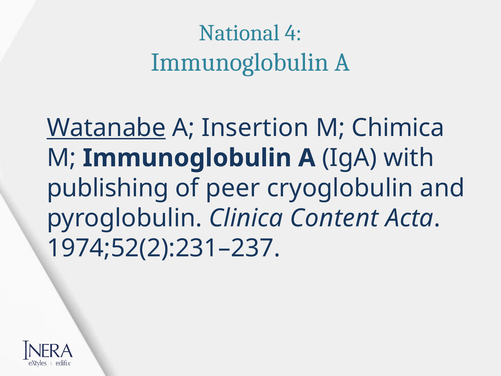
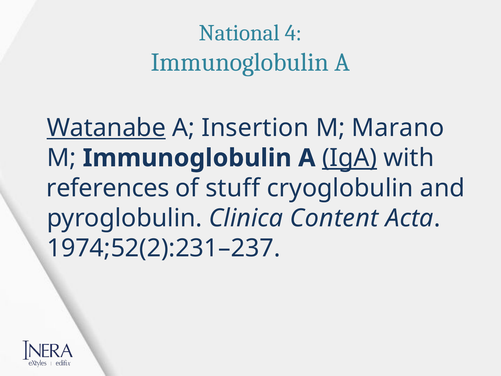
Chimica: Chimica -> Marano (398, 128)
IgA underline: none -> present (350, 158)
publishing: publishing -> references (108, 188)
peer: peer -> stuff (233, 188)
